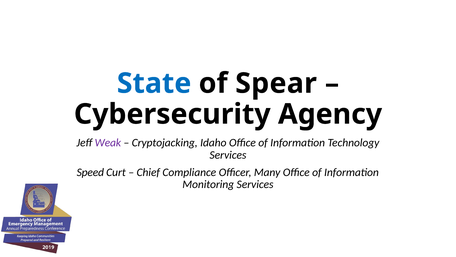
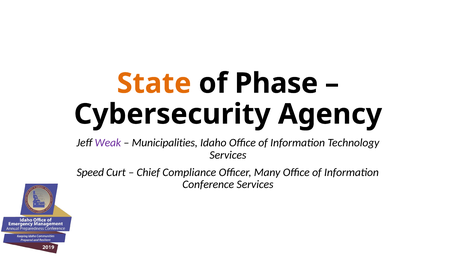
State colour: blue -> orange (154, 83)
Spear: Spear -> Phase (276, 83)
Cryptojacking: Cryptojacking -> Municipalities (165, 143)
Monitoring: Monitoring -> Conference (208, 184)
